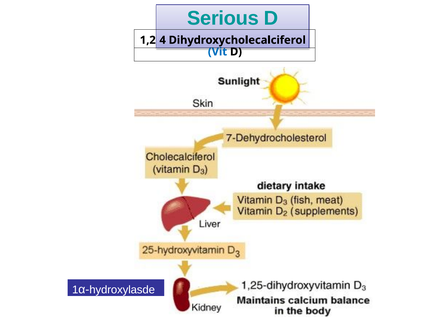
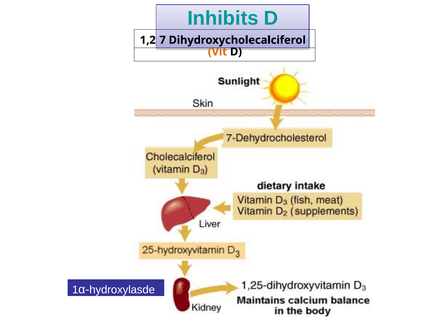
Serious: Serious -> Inhibits (223, 18)
4: 4 -> 7 (163, 40)
Vit colour: blue -> orange (218, 52)
